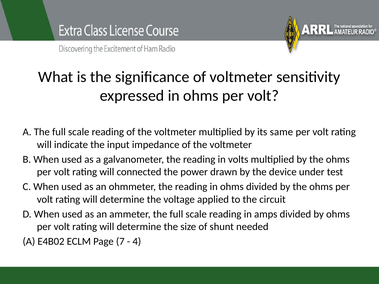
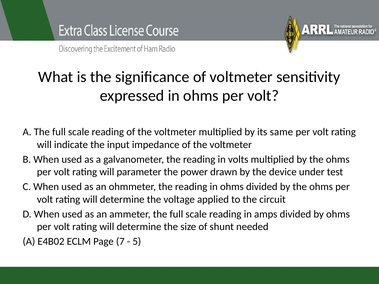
connected: connected -> parameter (139, 172)
4: 4 -> 5 (137, 242)
